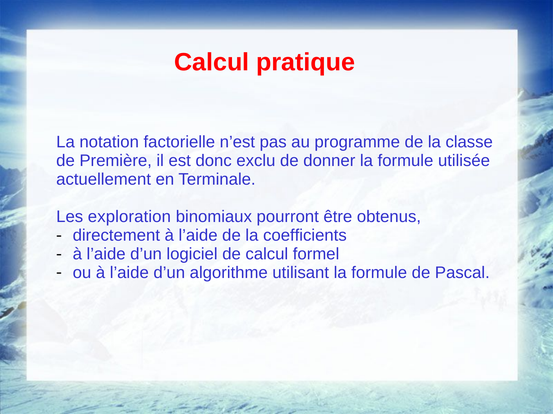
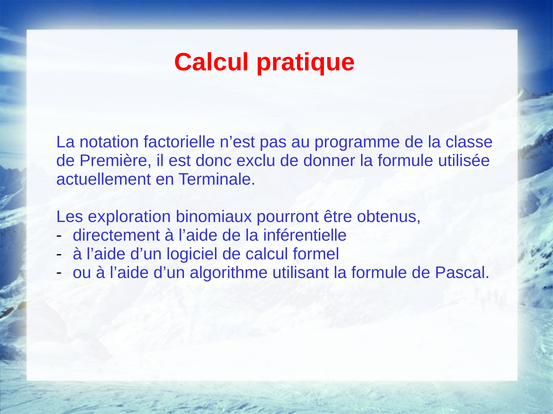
coefficients: coefficients -> inférentielle (305, 236)
